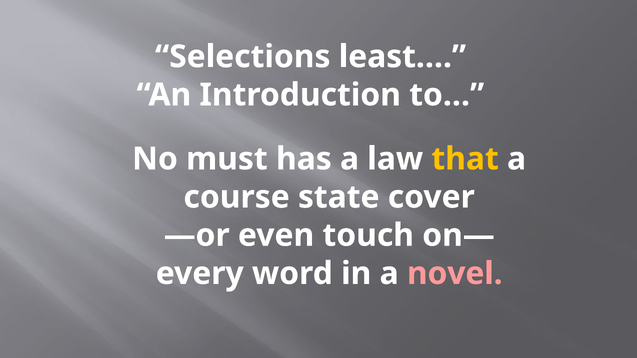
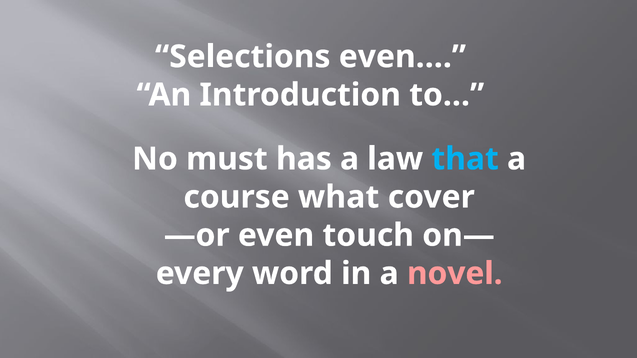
least…: least… -> even… (402, 57)
that colour: yellow -> light blue (465, 159)
state: state -> what (339, 197)
